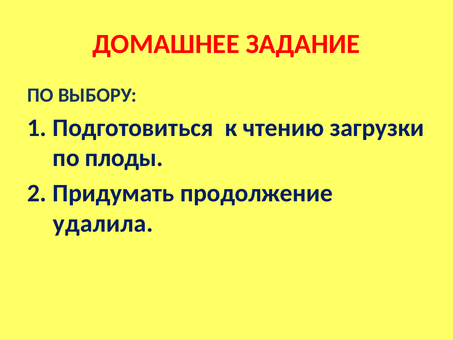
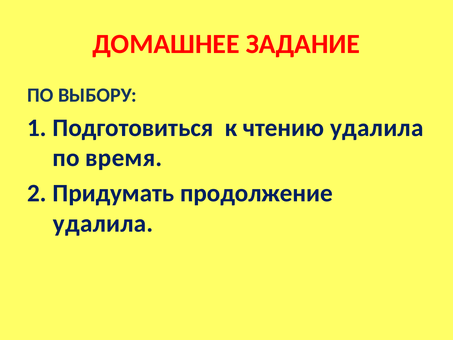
чтению загрузки: загрузки -> удалила (377, 128)
плоды: плоды -> время (124, 158)
